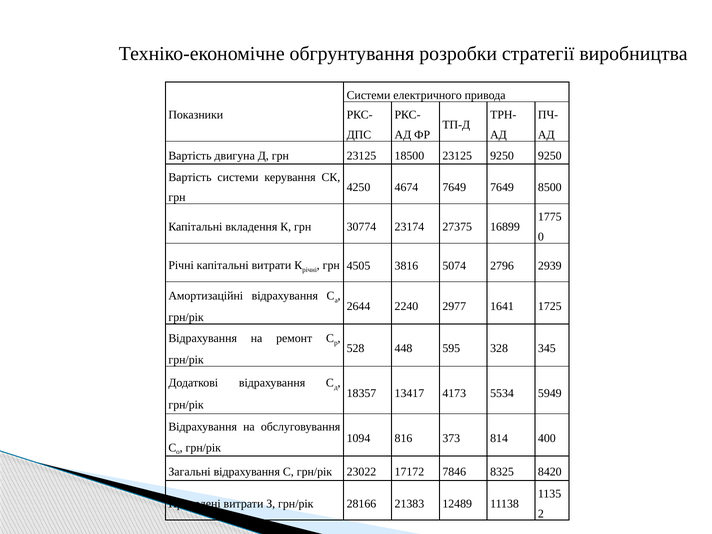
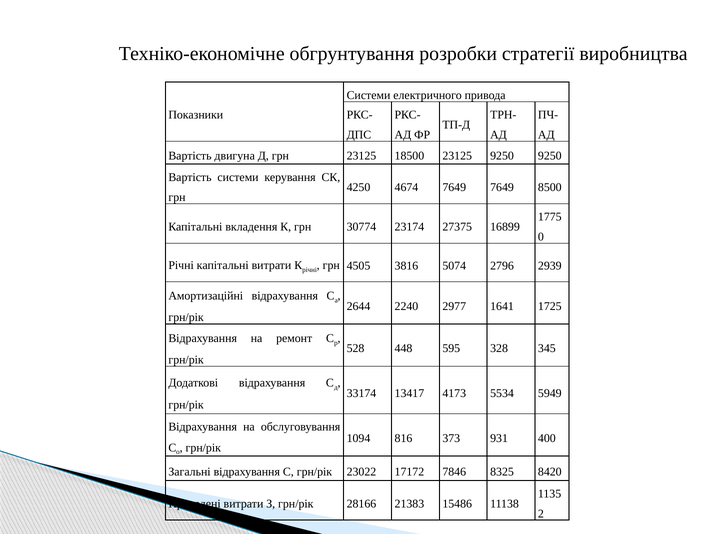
18357: 18357 -> 33174 (361, 393)
814: 814 -> 931 (499, 438)
12489: 12489 -> 15486 (457, 504)
